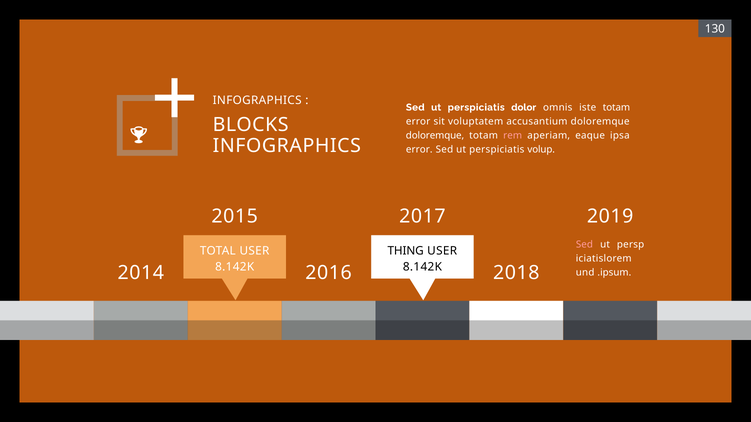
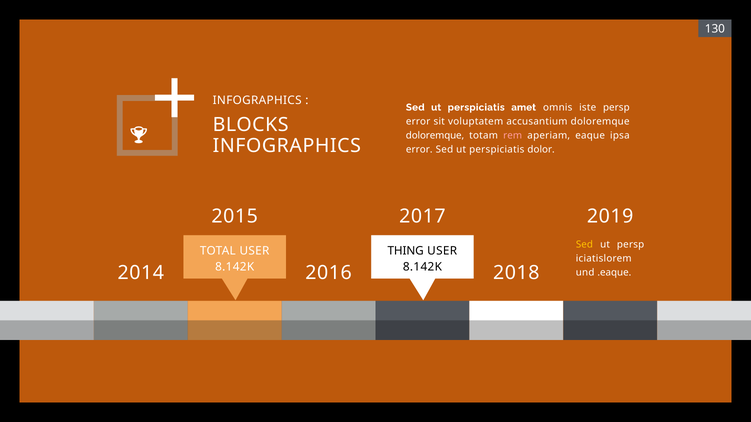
dolor: dolor -> amet (524, 107)
iste totam: totam -> persp (616, 107)
volup: volup -> dolor (541, 150)
Sed colour: pink -> yellow (584, 245)
.ipsum: .ipsum -> .eaque (614, 273)
